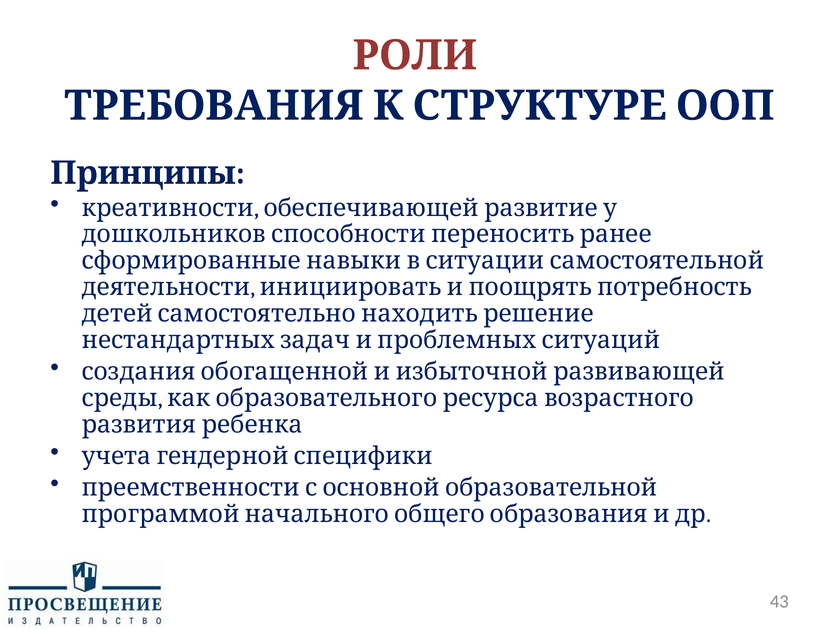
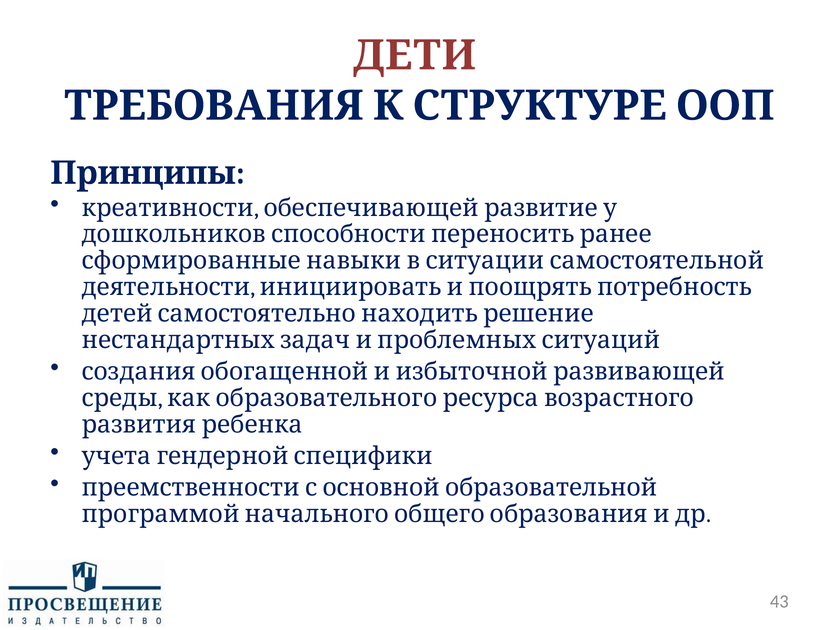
РОЛИ: РОЛИ -> ДЕТИ (415, 55)
